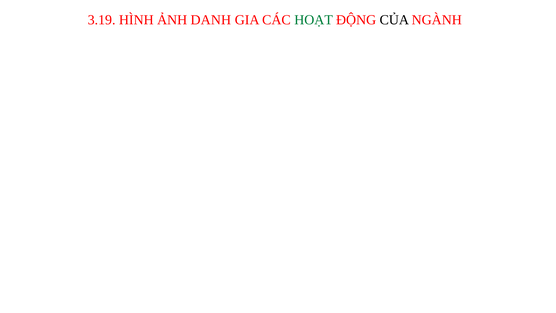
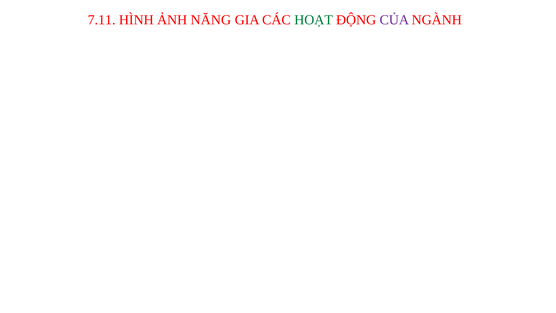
3.19: 3.19 -> 7.11 (102, 20)
DANH: DANH -> NĂNG (211, 20)
CỦA colour: black -> purple (394, 20)
